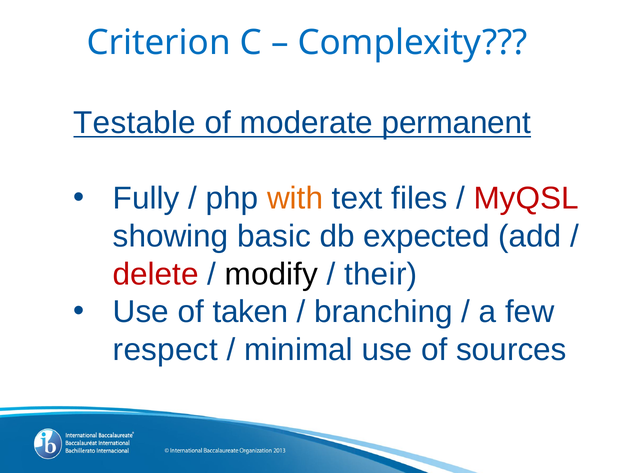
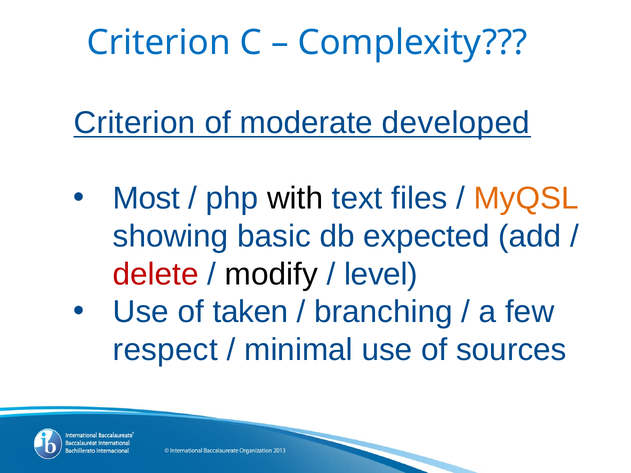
Testable: Testable -> Criterion (135, 123)
permanent: permanent -> developed (456, 123)
Fully: Fully -> Most (146, 199)
with colour: orange -> black (295, 199)
MyQSL colour: red -> orange (526, 199)
their: their -> level (381, 274)
